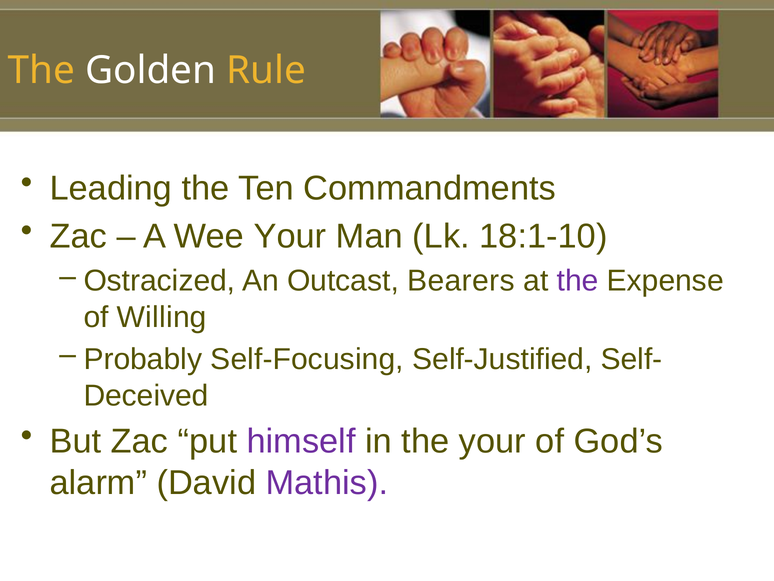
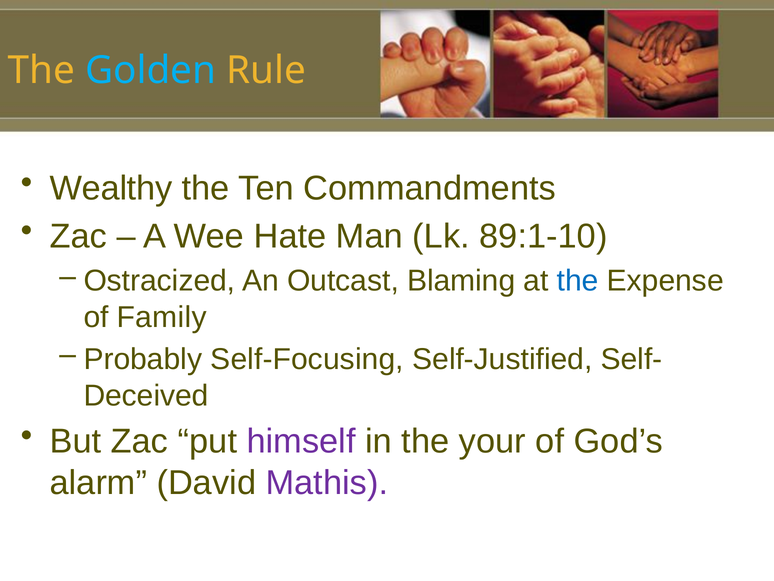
Golden colour: white -> light blue (151, 70)
Leading: Leading -> Wealthy (111, 188)
Wee Your: Your -> Hate (290, 236)
18:1-10: 18:1-10 -> 89:1-10 (543, 236)
Bearers: Bearers -> Blaming (461, 281)
the colour: purple -> blue (578, 281)
Willing: Willing -> Family (162, 317)
